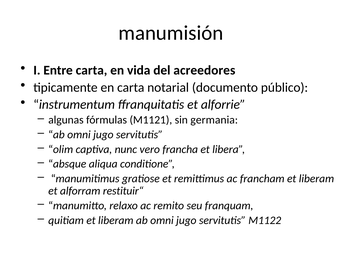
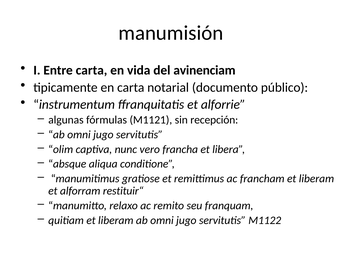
acreedores: acreedores -> avinenciam (204, 70)
germania: germania -> recepción (214, 120)
